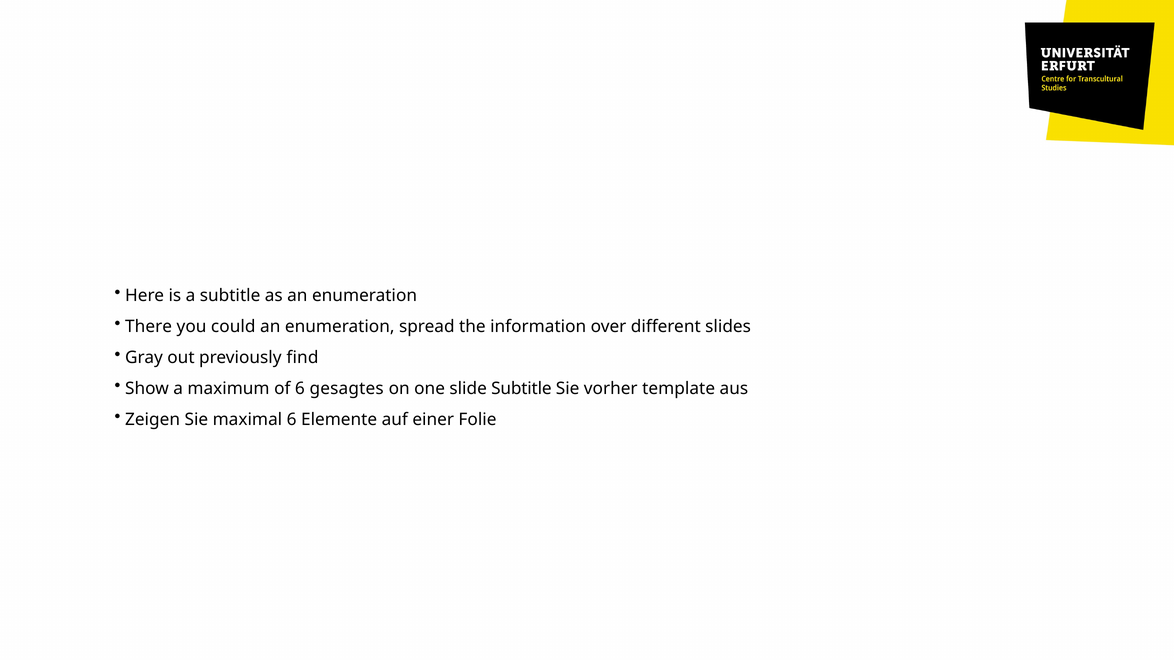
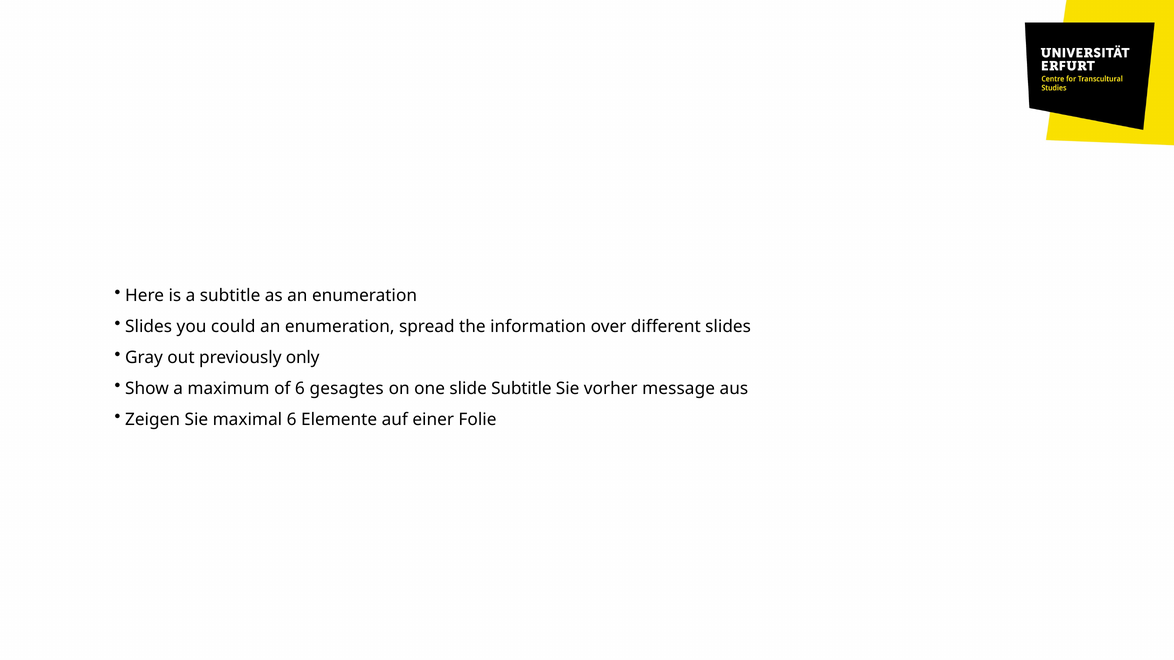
There: There -> Slides (149, 327)
find: find -> only (303, 358)
template: template -> message (679, 389)
